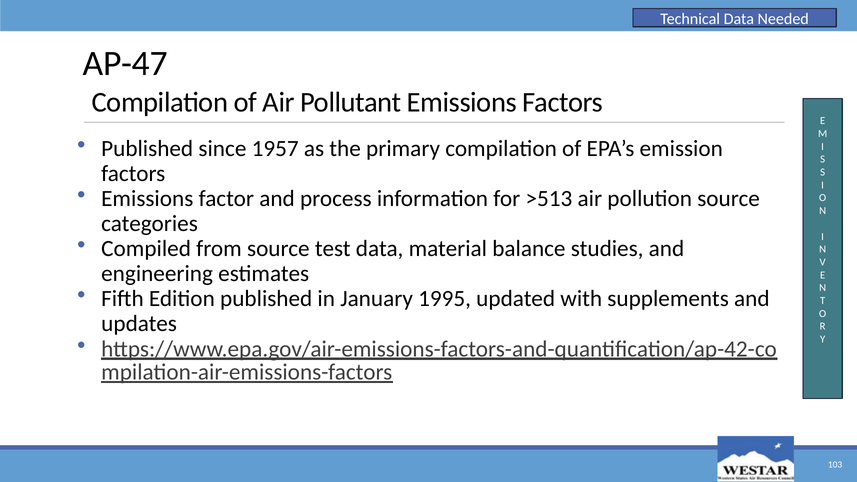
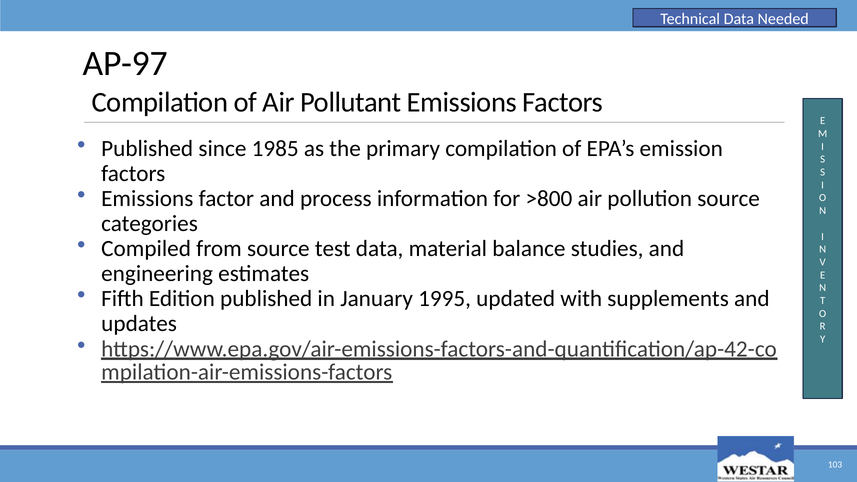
AP-47: AP-47 -> AP-97 (125, 63)
1957: 1957 -> 1985 (275, 148)
>513: >513 -> >800 (549, 199)
